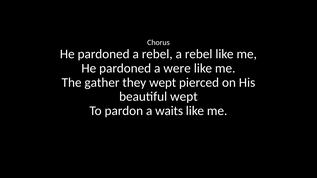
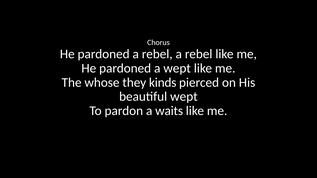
a were: were -> wept (177, 68)
gather: gather -> whose (102, 83)
they wept: wept -> kinds (163, 83)
